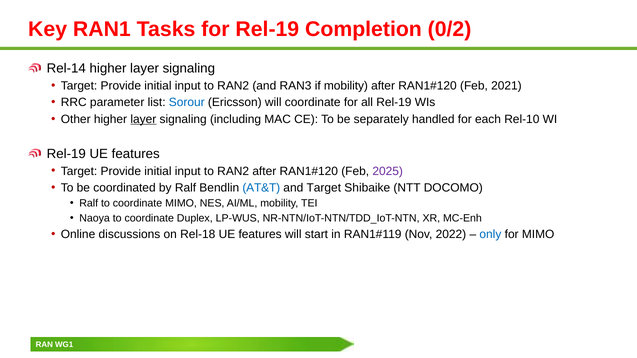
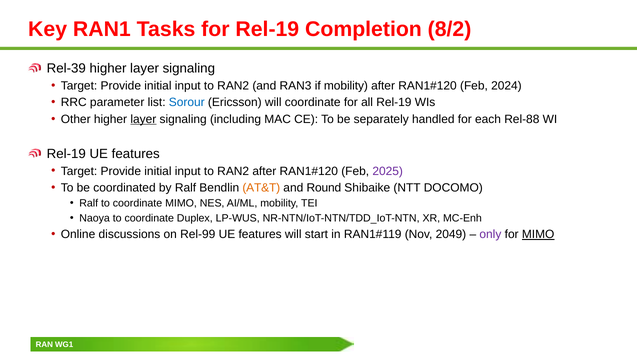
0/2: 0/2 -> 8/2 (450, 29)
Rel-14: Rel-14 -> Rel-39 (66, 68)
2021: 2021 -> 2024 (506, 86)
Rel-10: Rel-10 -> Rel-88 (522, 119)
AT&T colour: blue -> orange (261, 188)
and Target: Target -> Round (324, 188)
Rel-18: Rel-18 -> Rel-99 (198, 234)
2022: 2022 -> 2049 (451, 234)
only colour: blue -> purple (490, 234)
MIMO underline: none -> present (538, 234)
